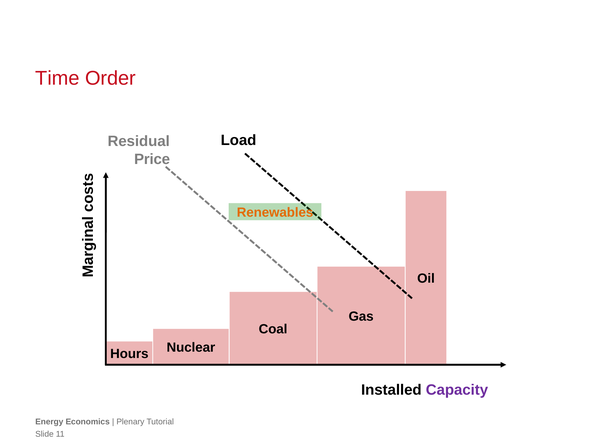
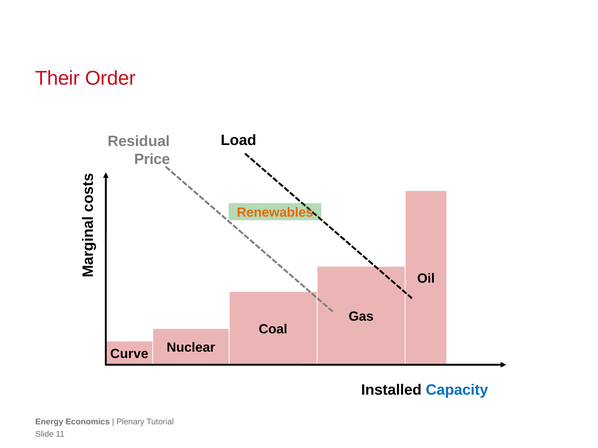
Time: Time -> Their (57, 78)
Hours: Hours -> Curve (129, 354)
Capacity colour: purple -> blue (457, 390)
